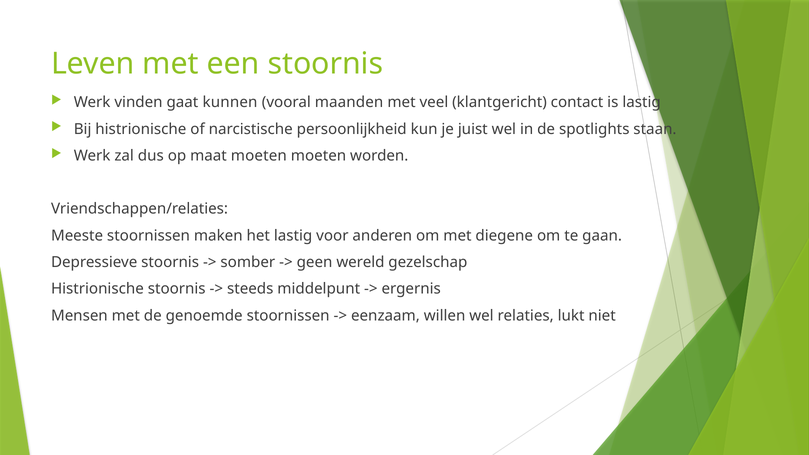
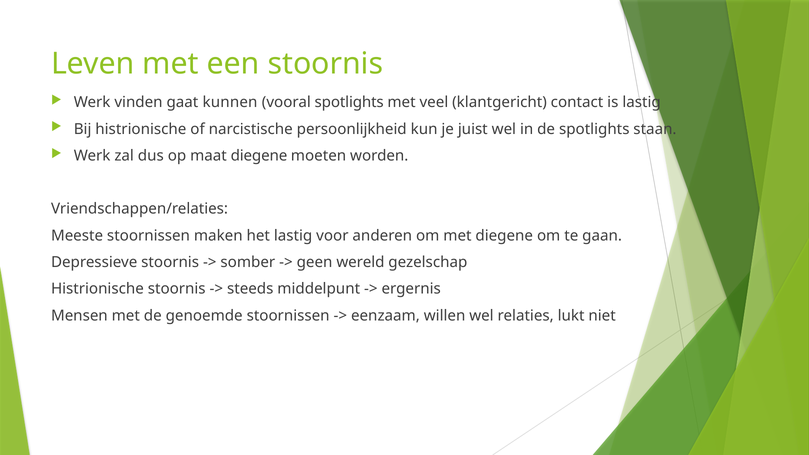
vooral maanden: maanden -> spotlights (349, 102)
maat moeten: moeten -> diegene (259, 156)
